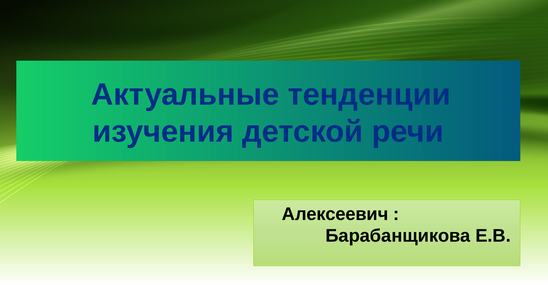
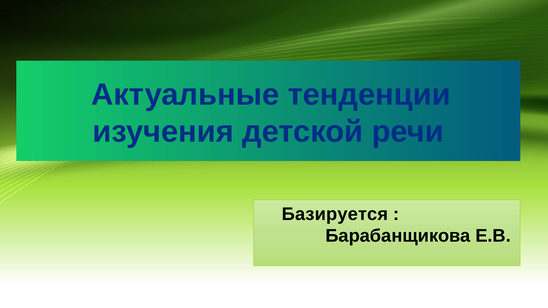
Алексеевич: Алексеевич -> Базируется (335, 214)
